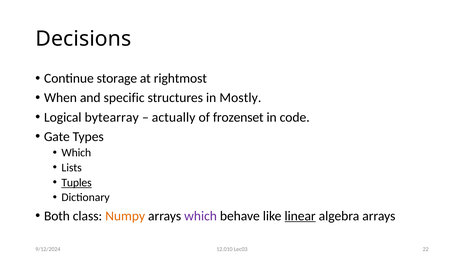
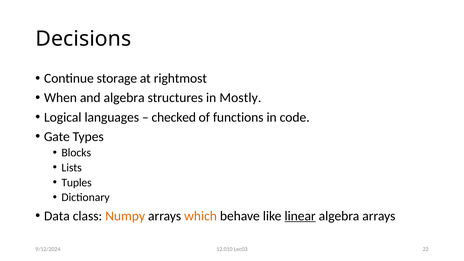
and specific: specific -> algebra (124, 98)
bytearray: bytearray -> languages (112, 117)
actually: actually -> checked (174, 117)
frozenset: frozenset -> functions (238, 117)
Which: Which -> Blocks (76, 153)
Tuples underline: present -> none (77, 183)
Both: Both -> Data (57, 216)
which colour: purple -> orange (201, 216)
